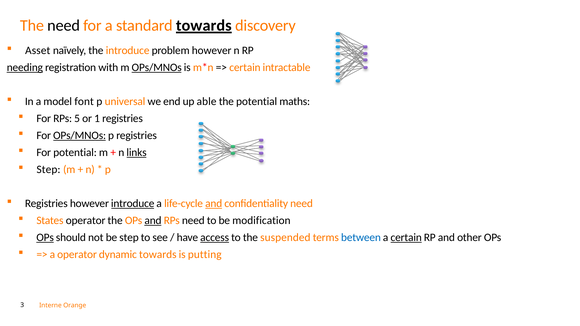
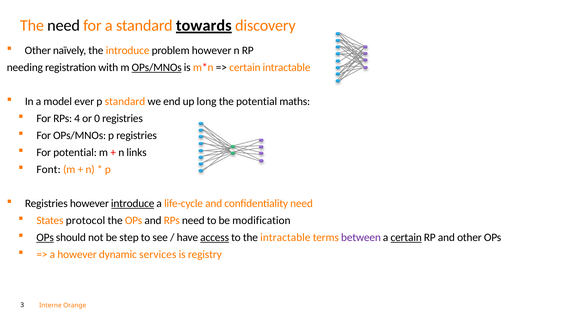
Asset: Asset -> Other (38, 50)
needing underline: present -> none (25, 67)
font: font -> ever (84, 101)
p universal: universal -> standard (125, 101)
able: able -> long (207, 101)
5: 5 -> 4 (77, 119)
1: 1 -> 0 (97, 119)
OPs/MNOs underline: present -> none (80, 136)
links underline: present -> none (137, 153)
Step: Step -> Font (49, 170)
and underline: present -> none (214, 204)
States operator: operator -> protocol (86, 221)
and underline: present -> none (153, 221)
the suspended: suspended -> intractable (285, 238)
between colour: blue -> purple (361, 238)
a operator: operator -> however (77, 255)
dynamic towards: towards -> services (158, 255)
putting: putting -> registry (205, 255)
